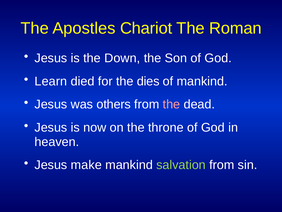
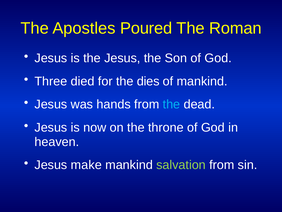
Chariot: Chariot -> Poured (146, 28)
the Down: Down -> Jesus (122, 58)
Learn: Learn -> Three (51, 81)
others: others -> hands (114, 104)
the colour: pink -> light blue (171, 104)
